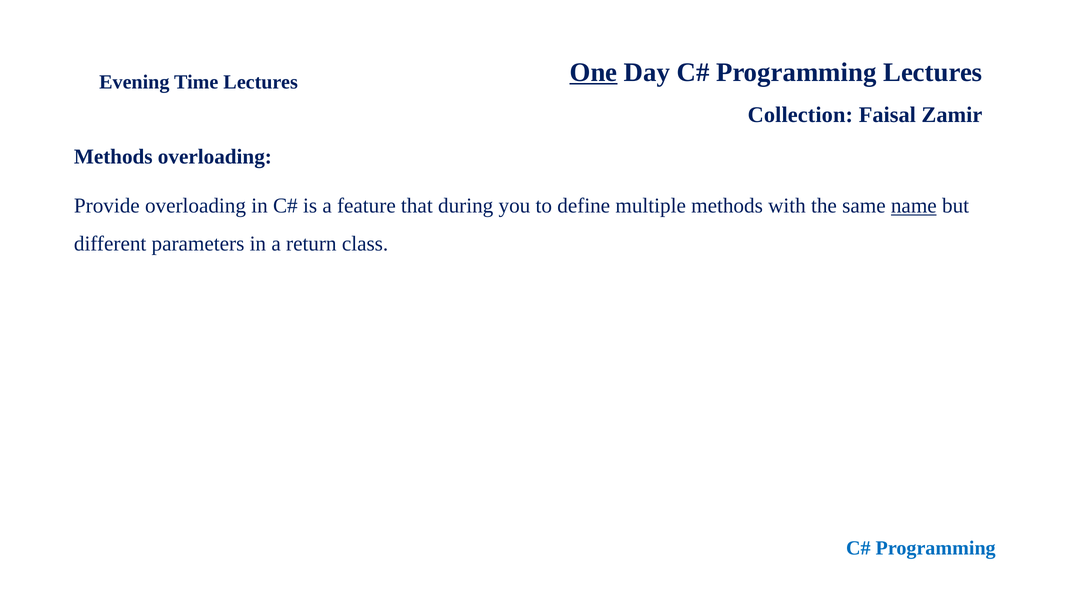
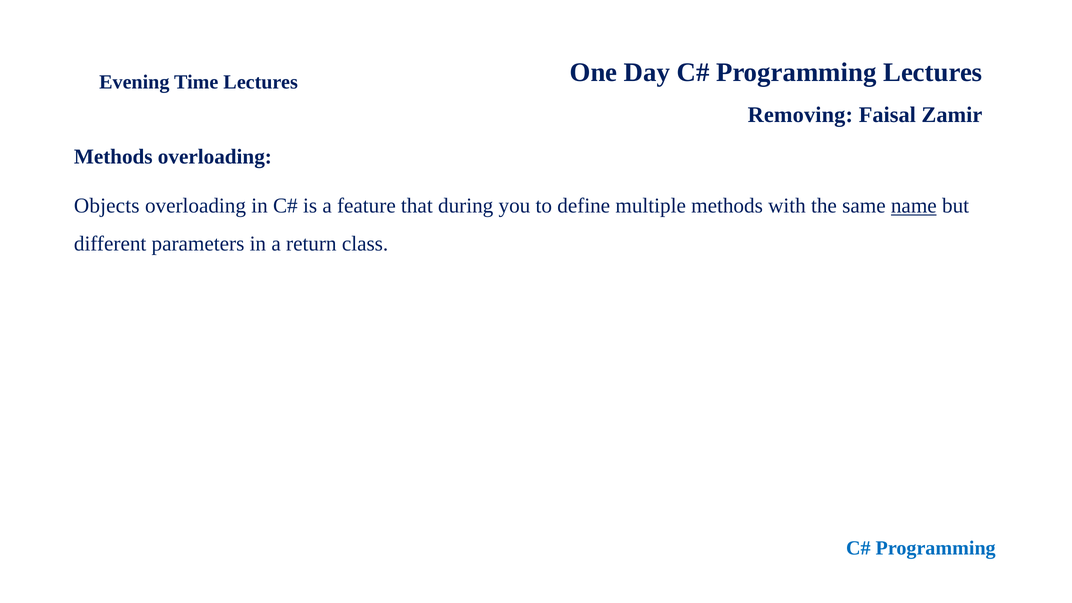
One underline: present -> none (594, 72)
Collection: Collection -> Removing (800, 115)
Provide: Provide -> Objects (107, 206)
